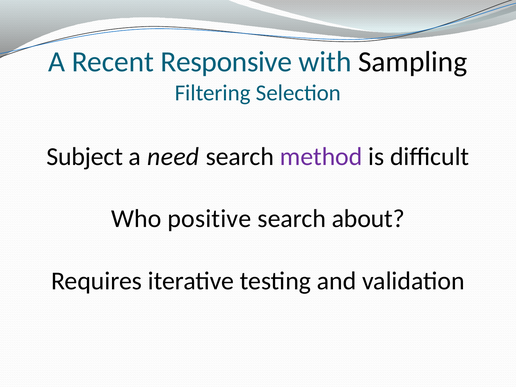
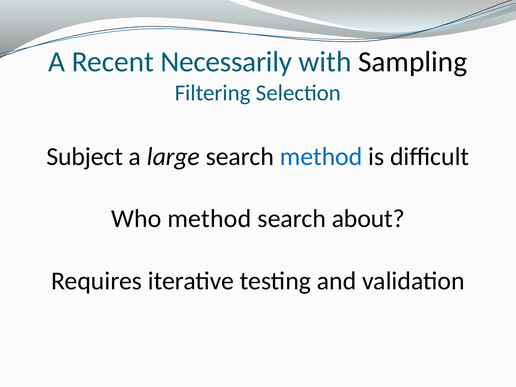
Responsive: Responsive -> Necessarily (226, 62)
need: need -> large (173, 157)
method colour: purple -> blue (321, 157)
Who positive: positive -> method (209, 219)
